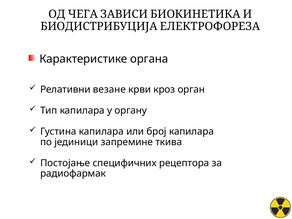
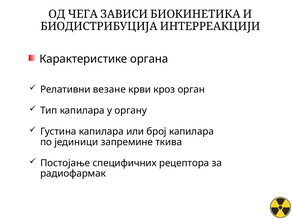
ЕЛЕКТРОФОРЕЗА: ЕЛЕКТРОФОРЕЗА -> ИНТЕРРЕАКЦИЈИ (210, 26)
